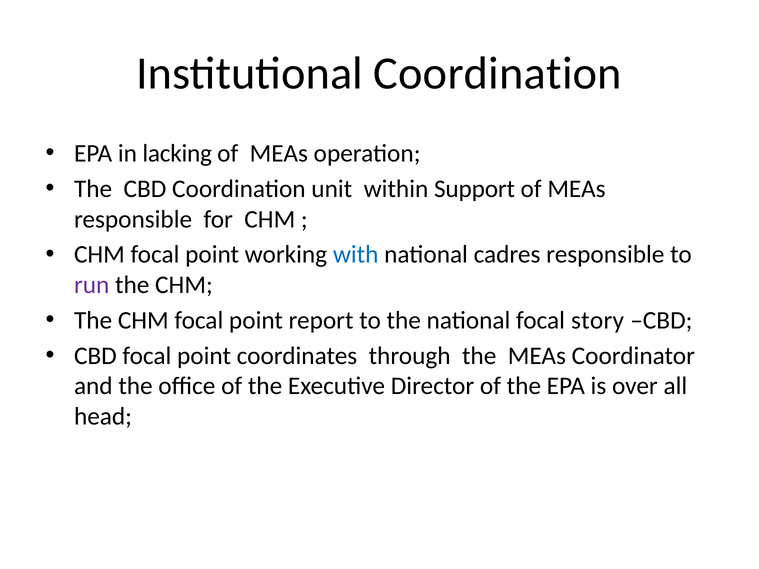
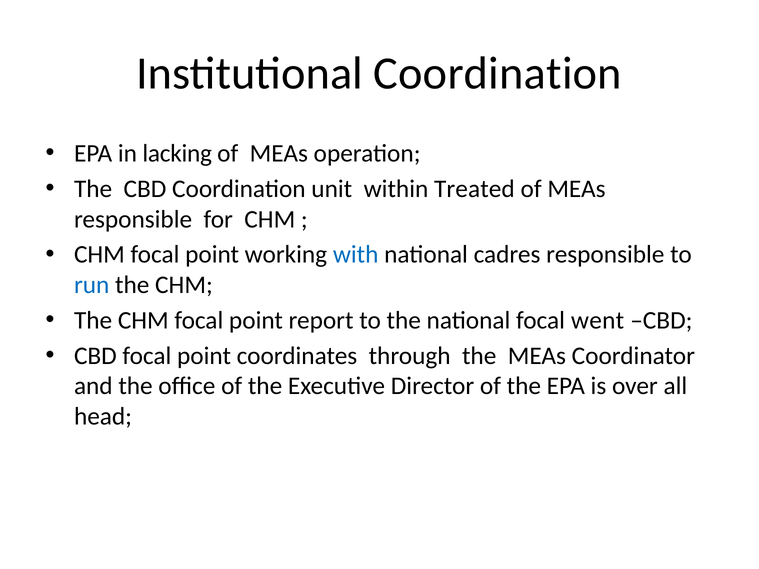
Support: Support -> Treated (474, 189)
run colour: purple -> blue (92, 285)
story: story -> went (598, 321)
